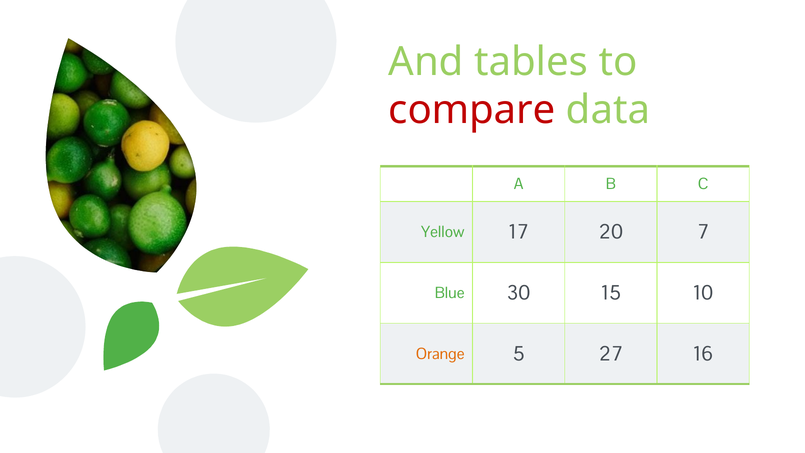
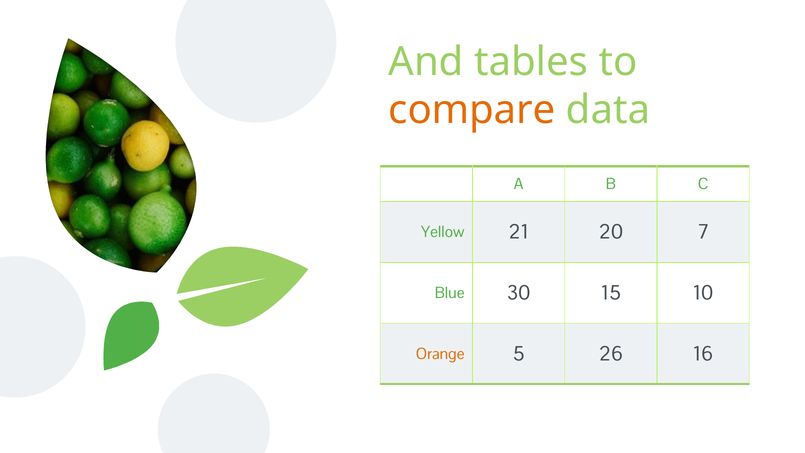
compare colour: red -> orange (472, 110)
17: 17 -> 21 (519, 232)
27: 27 -> 26 (611, 354)
